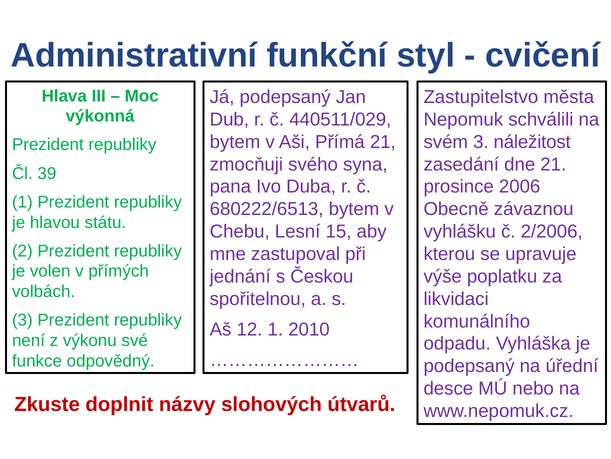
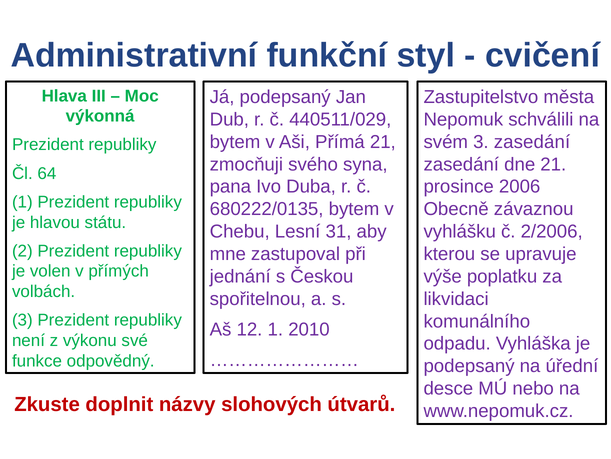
3 náležitost: náležitost -> zasedání (532, 142)
39: 39 -> 64 (47, 173)
680222/6513: 680222/6513 -> 680222/0135 (267, 209)
15: 15 -> 31 (338, 231)
